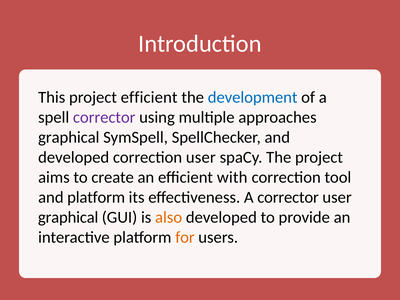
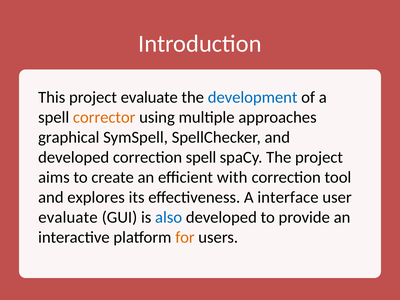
project efficient: efficient -> evaluate (149, 97)
corrector colour: purple -> orange (104, 117)
correction user: user -> spell (201, 157)
and platform: platform -> explores (96, 197)
A corrector: corrector -> interface (288, 197)
graphical: graphical -> evaluate (68, 217)
also colour: orange -> blue (169, 217)
